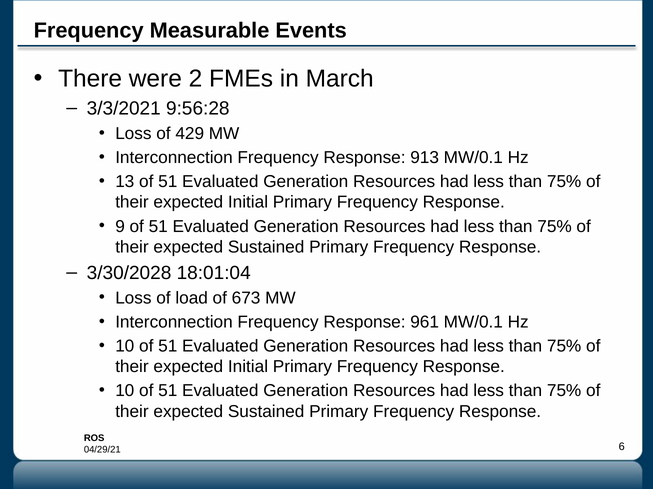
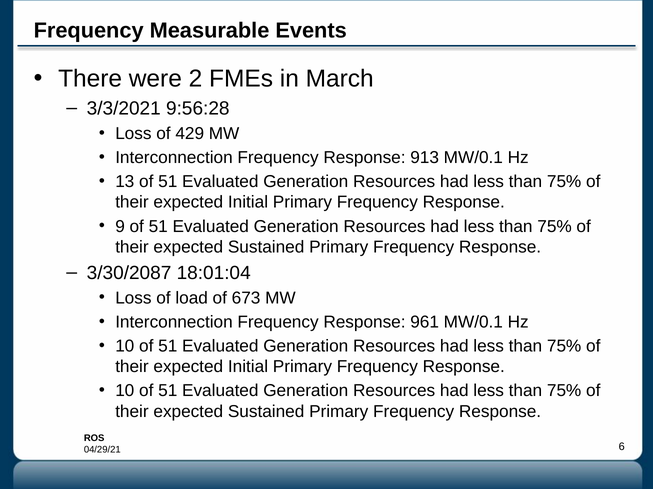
3/30/2028: 3/30/2028 -> 3/30/2087 (129, 273)
